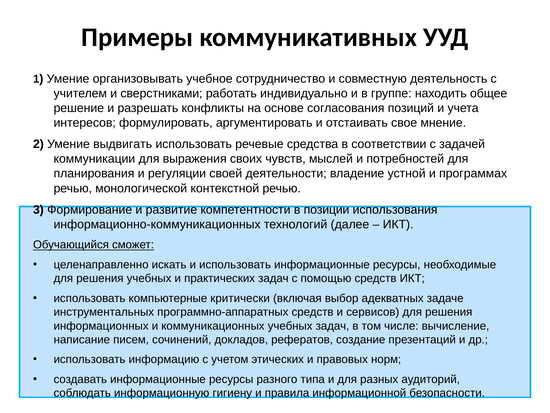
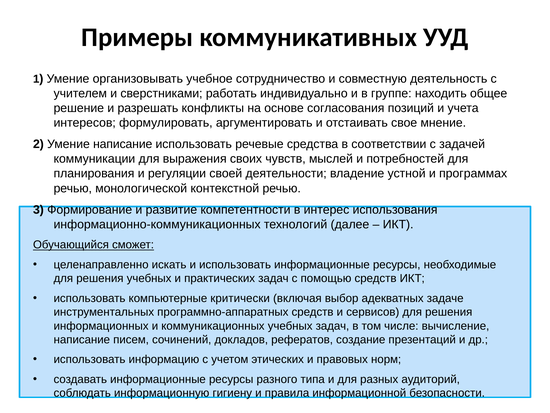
Умение выдвигать: выдвигать -> написание (123, 144)
позиции: позиции -> интерес (326, 210)
